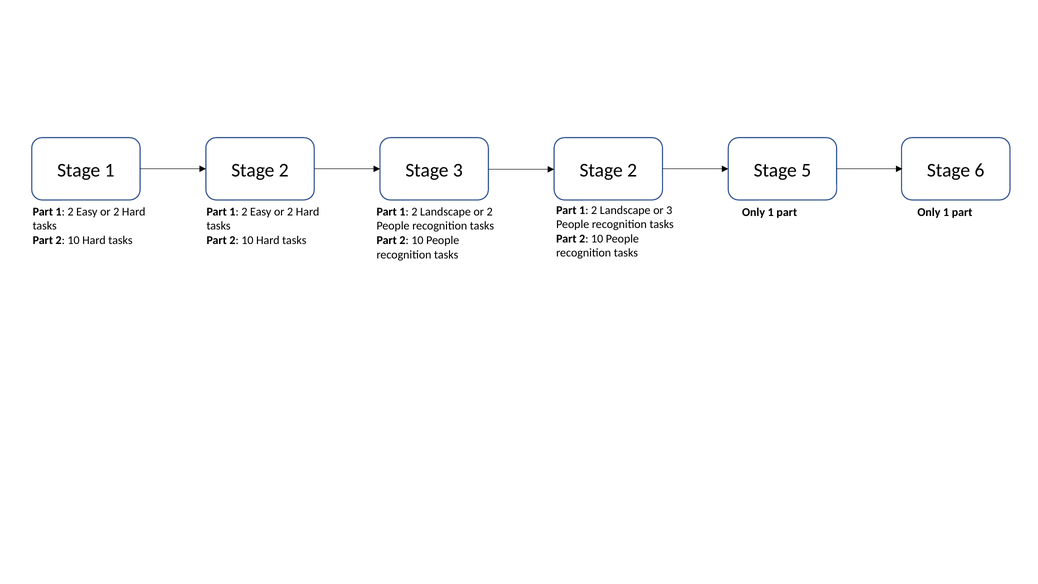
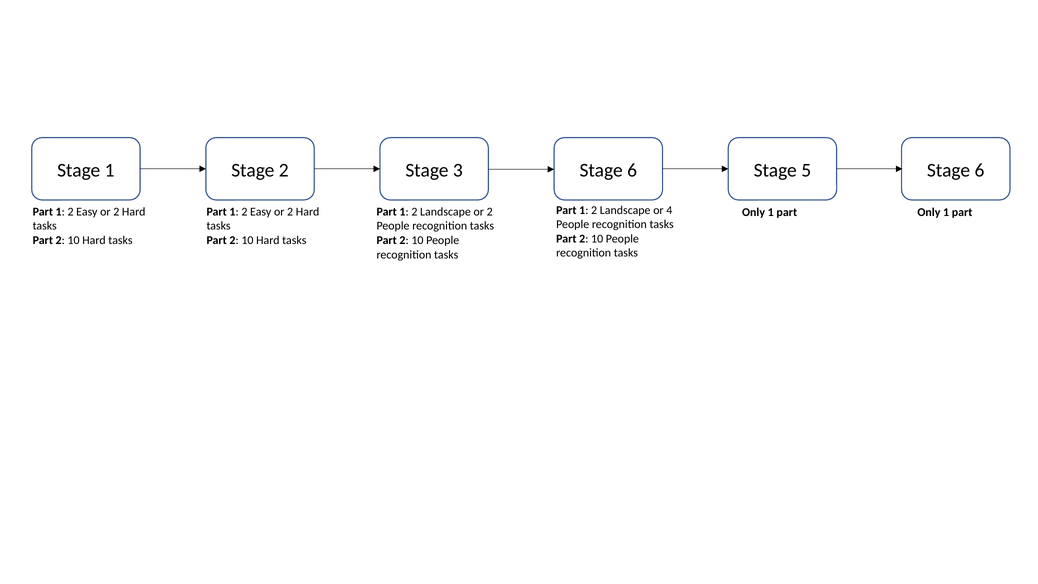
3 Stage 2: 2 -> 6 (632, 170)
or 3: 3 -> 4 (669, 210)
